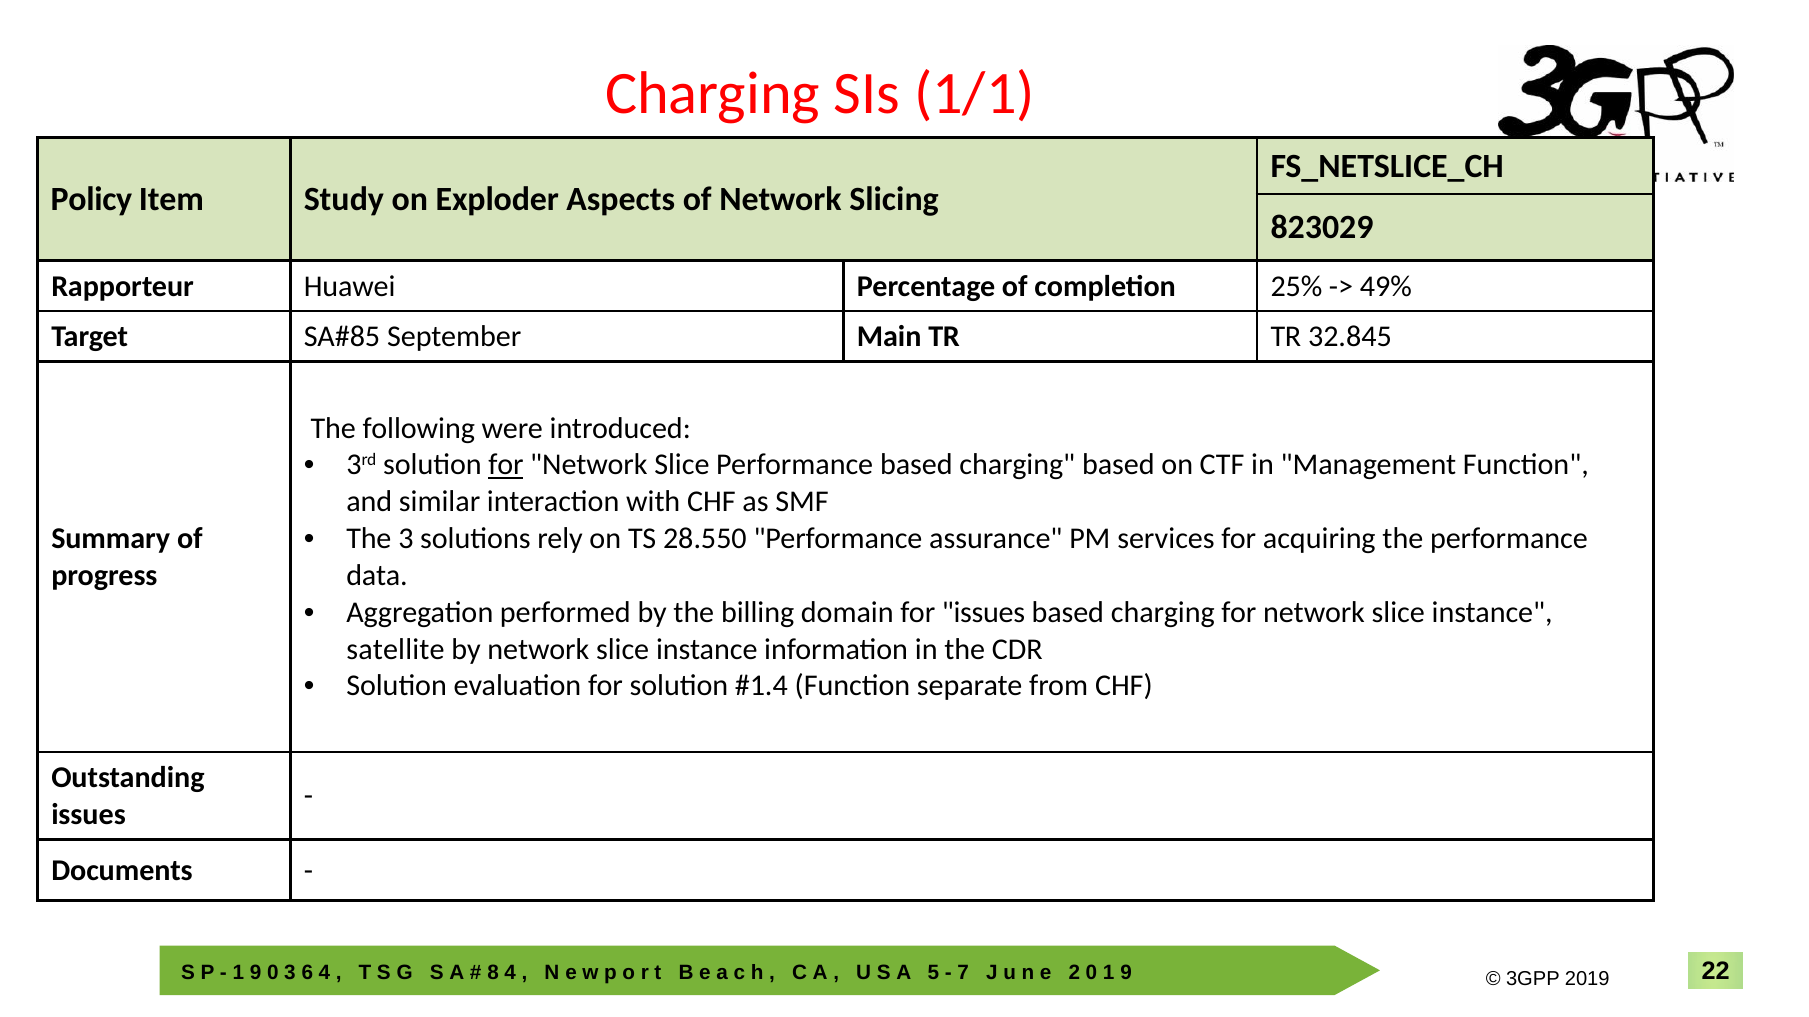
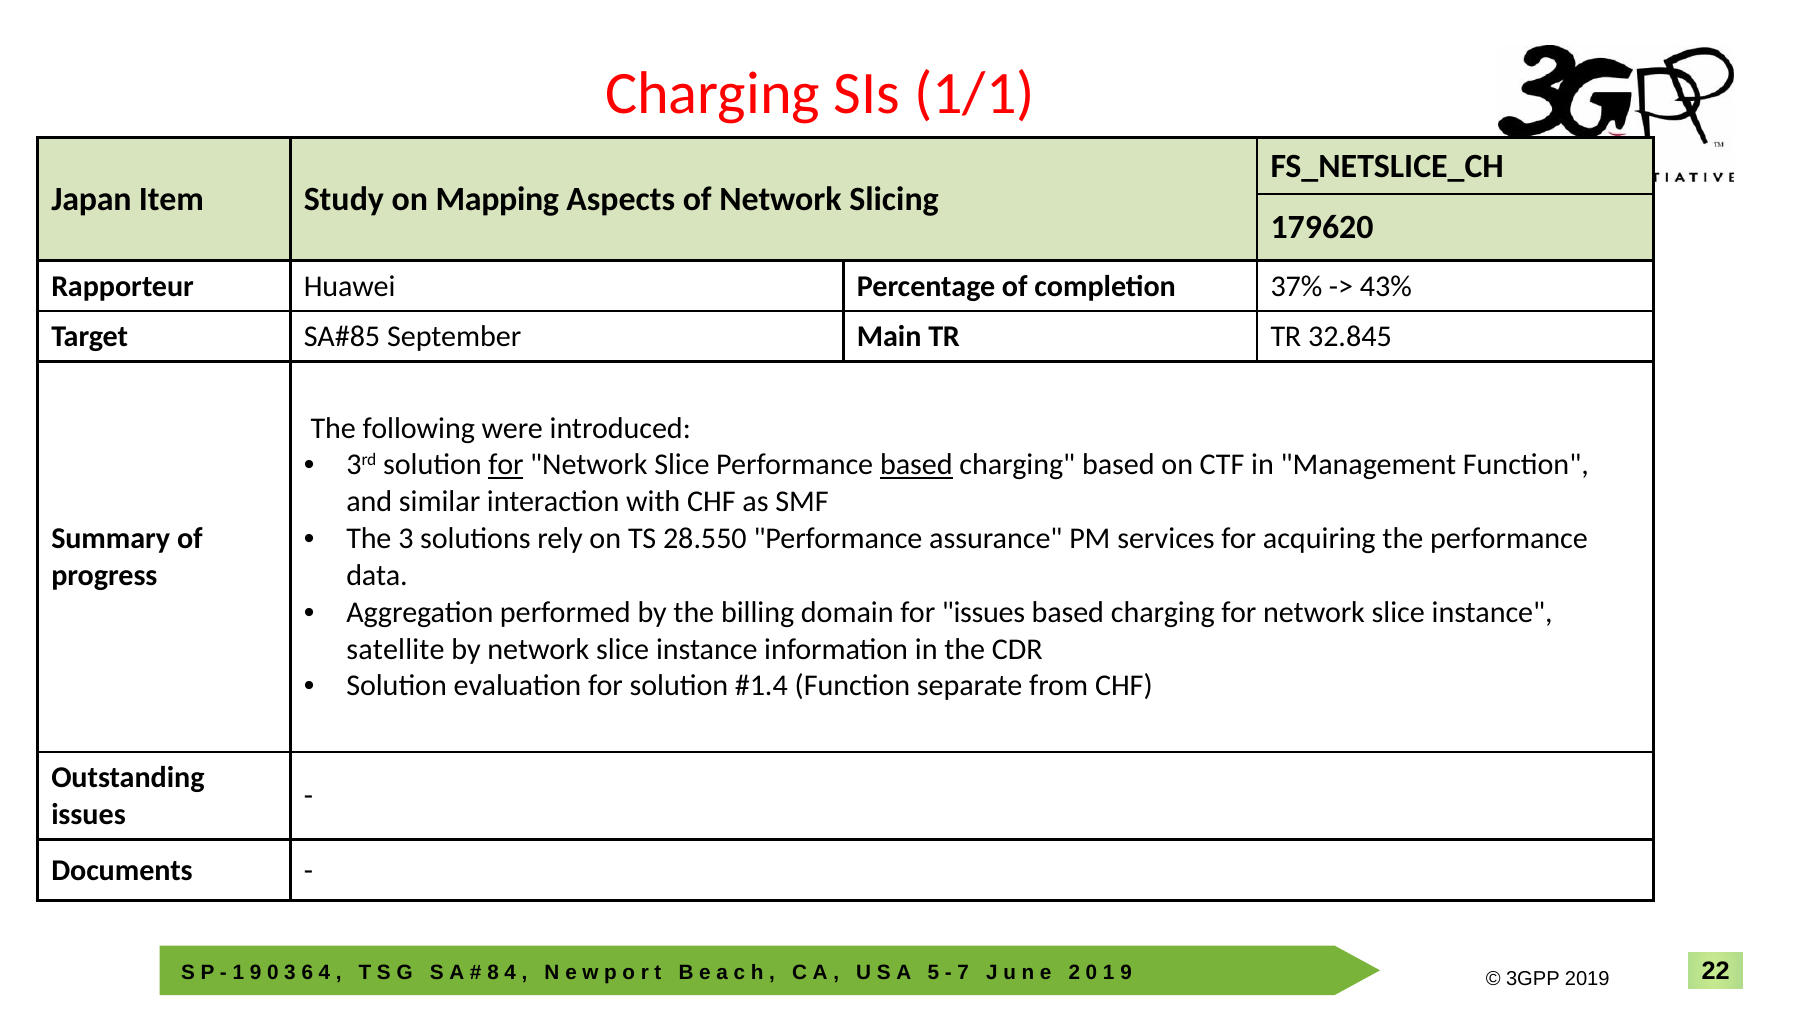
Policy: Policy -> Japan (91, 200)
Exploder: Exploder -> Mapping (497, 200)
823029: 823029 -> 179620 (1322, 228)
25%: 25% -> 37% (1296, 286)
49%: 49% -> 43% (1386, 286)
based underline: none -> present (916, 465)
